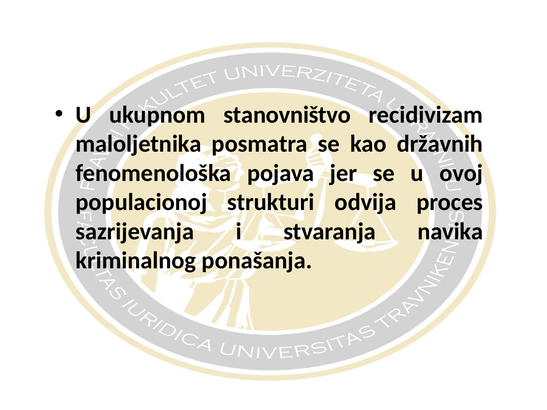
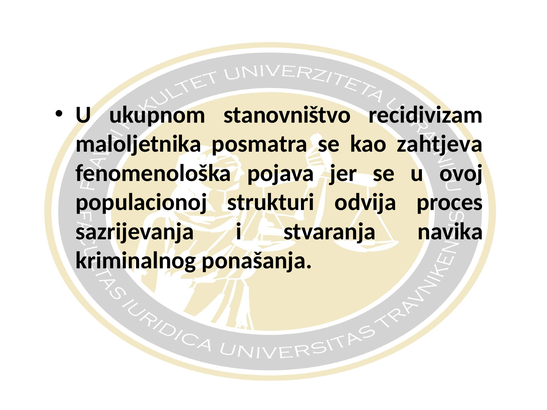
državnih: državnih -> zahtjeva (440, 144)
